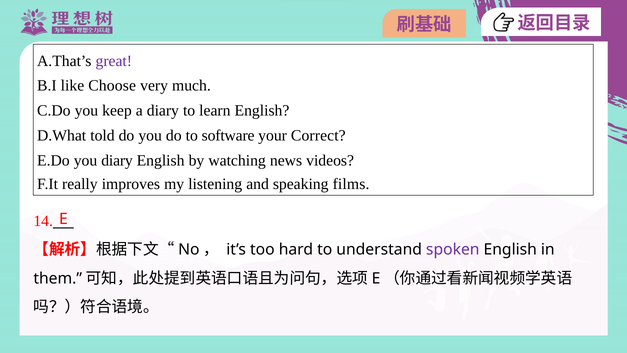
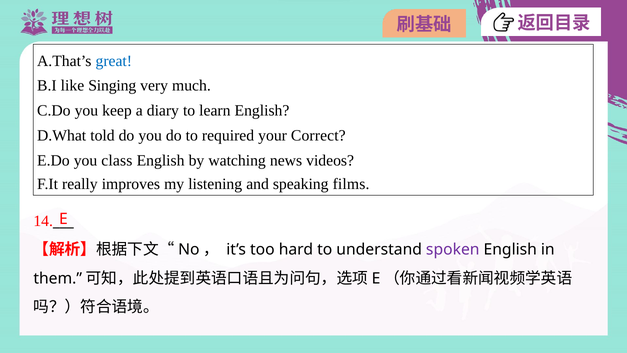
great colour: purple -> blue (114, 61)
Choose: Choose -> Singing (112, 86)
software: software -> required (228, 135)
you diary: diary -> class (117, 160)
